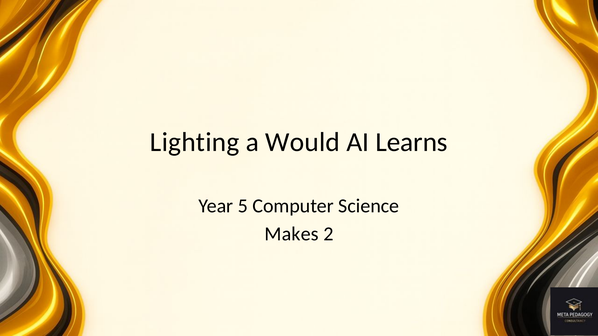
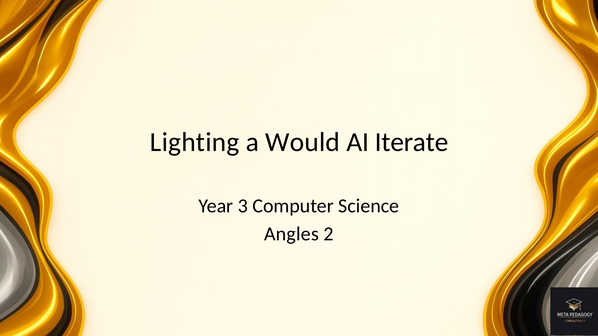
Learns: Learns -> Iterate (412, 142)
5: 5 -> 3 (243, 206)
Makes: Makes -> Angles (292, 234)
